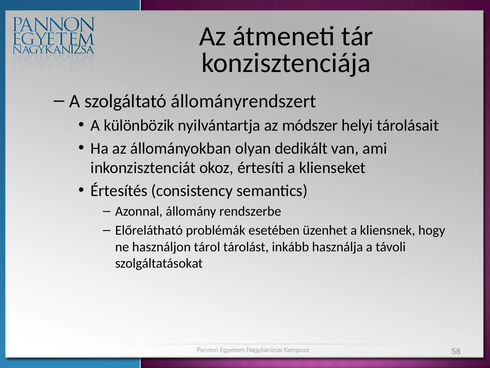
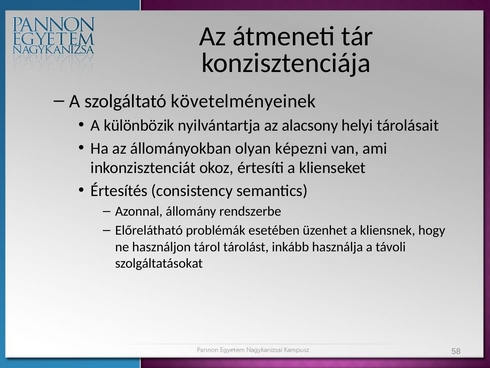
állományrendszert: állományrendszert -> követelményeinek (243, 101)
módszer: módszer -> alacsony (310, 125)
dedikált: dedikált -> képezni (301, 148)
